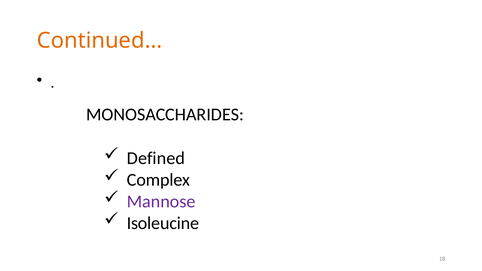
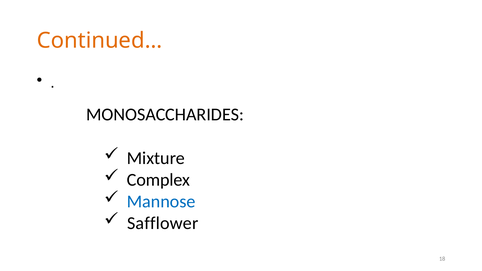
Defined: Defined -> Mixture (156, 158)
Mannose colour: purple -> blue (161, 202)
Isoleucine: Isoleucine -> Safflower (163, 223)
